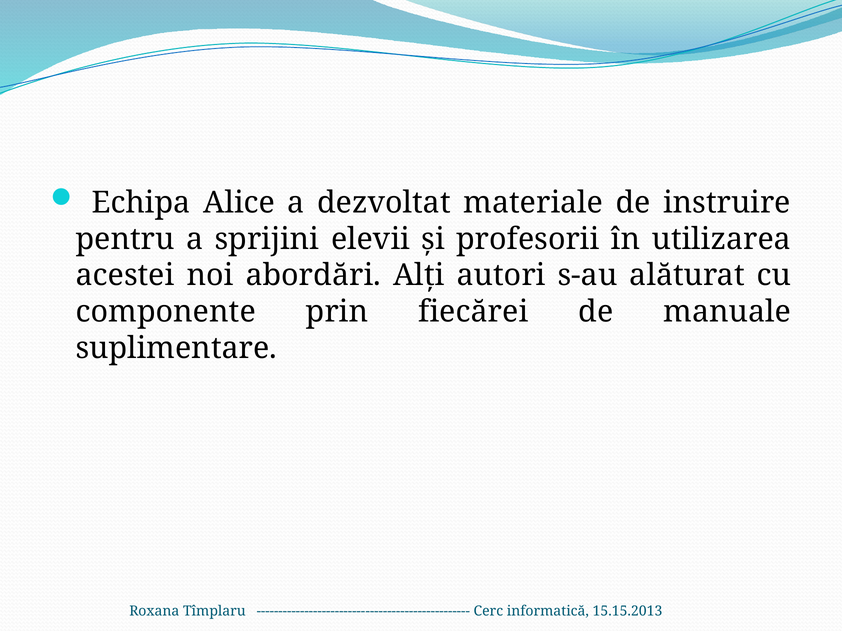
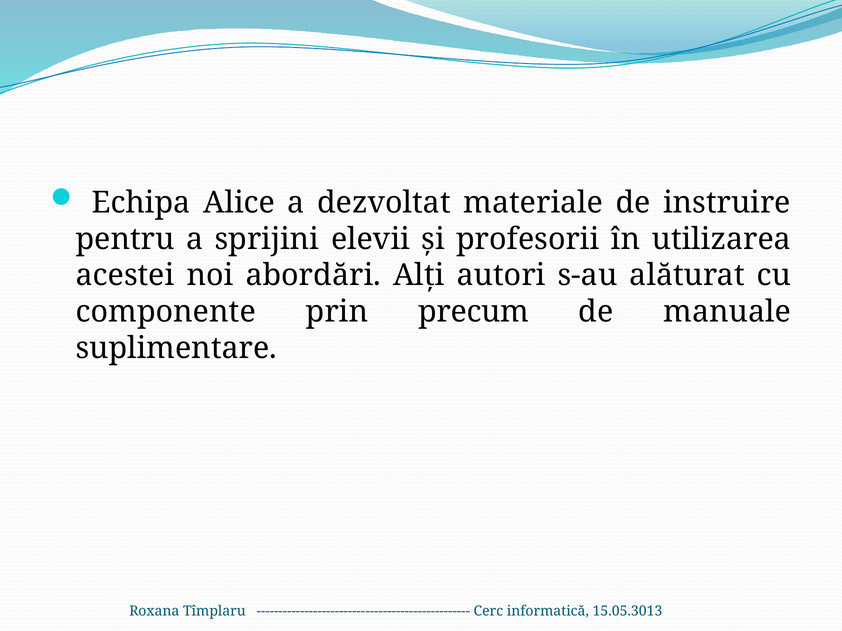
fiecărei: fiecărei -> precum (474, 312)
15.15.2013: 15.15.2013 -> 15.05.3013 (627, 611)
